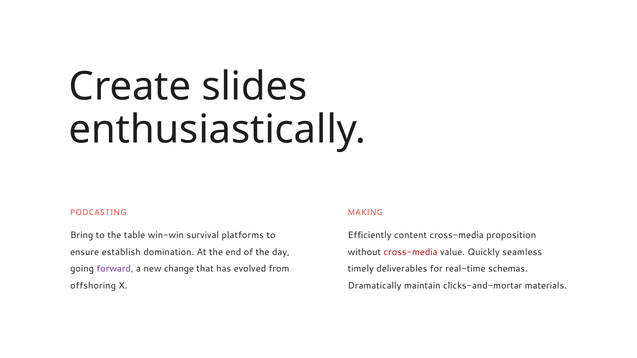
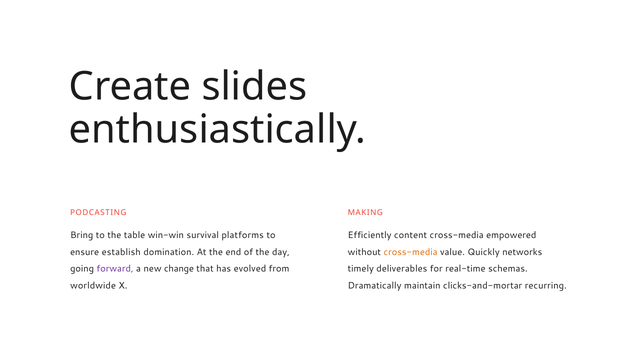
proposition: proposition -> empowered (511, 236)
cross-media colour: red -> orange (411, 252)
seamless: seamless -> networks (522, 252)
offshoring: offshoring -> worldwide (93, 286)
materials: materials -> recurring (546, 286)
